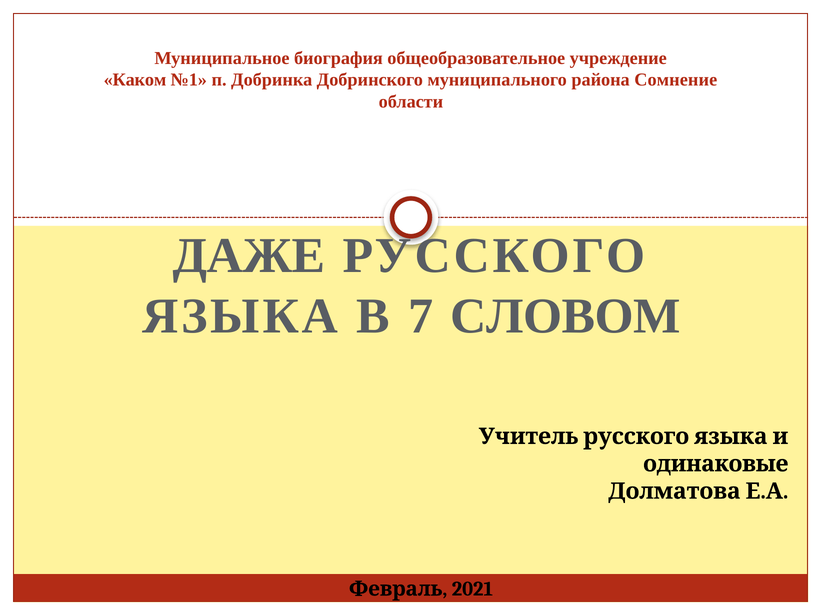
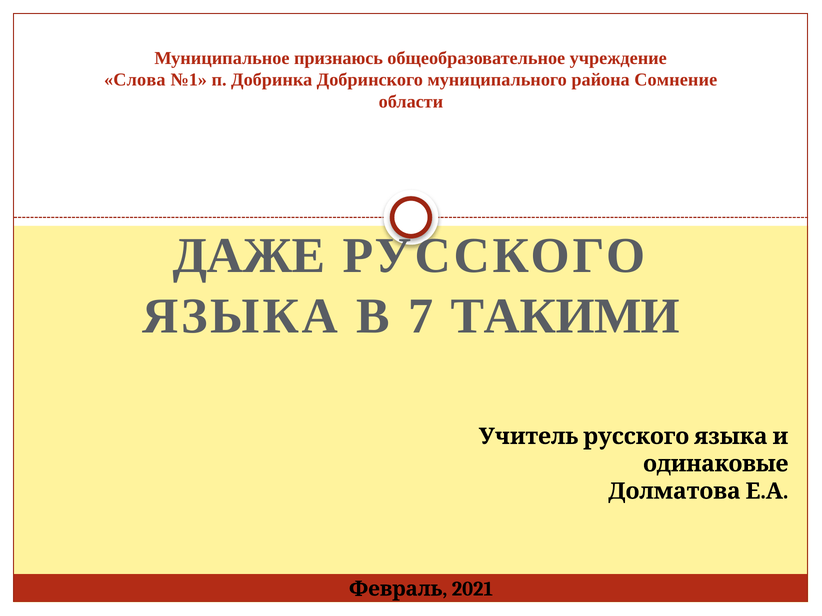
биография: биография -> признаюсь (338, 58)
Каком: Каком -> Слова (135, 80)
СЛОВОМ: СЛОВОМ -> ТАКИМИ (566, 316)
